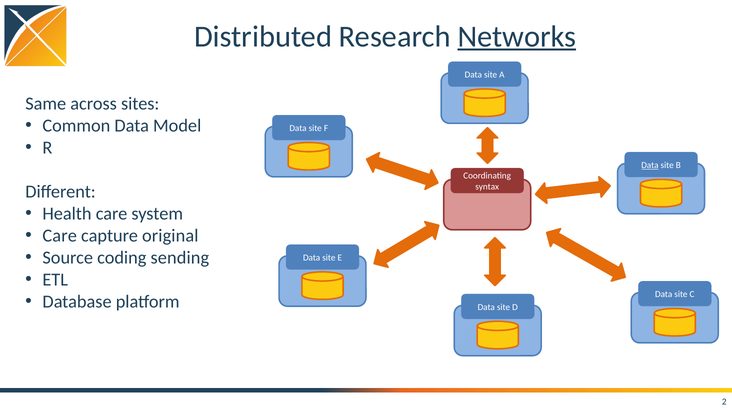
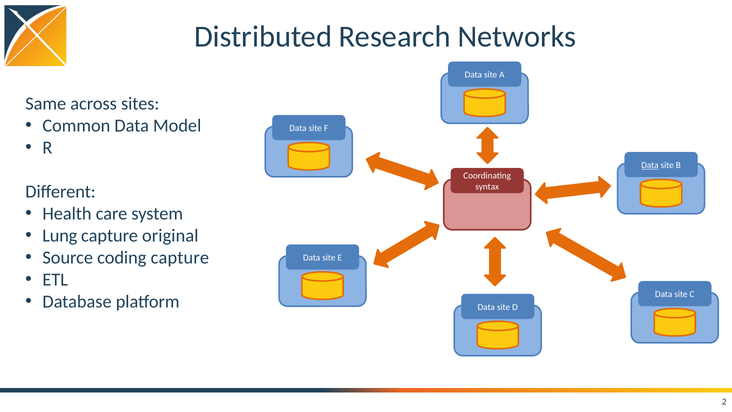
Networks underline: present -> none (517, 36)
Care: Care -> Lung (60, 236)
coding sending: sending -> capture (180, 258)
